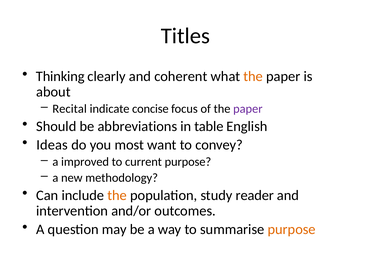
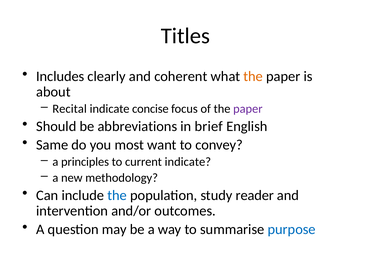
Thinking: Thinking -> Includes (60, 76)
table: table -> brief (209, 127)
Ideas: Ideas -> Same (52, 145)
improved: improved -> principles (85, 162)
current purpose: purpose -> indicate (188, 162)
the colour: orange -> blue (117, 196)
purpose colour: orange -> blue (292, 230)
